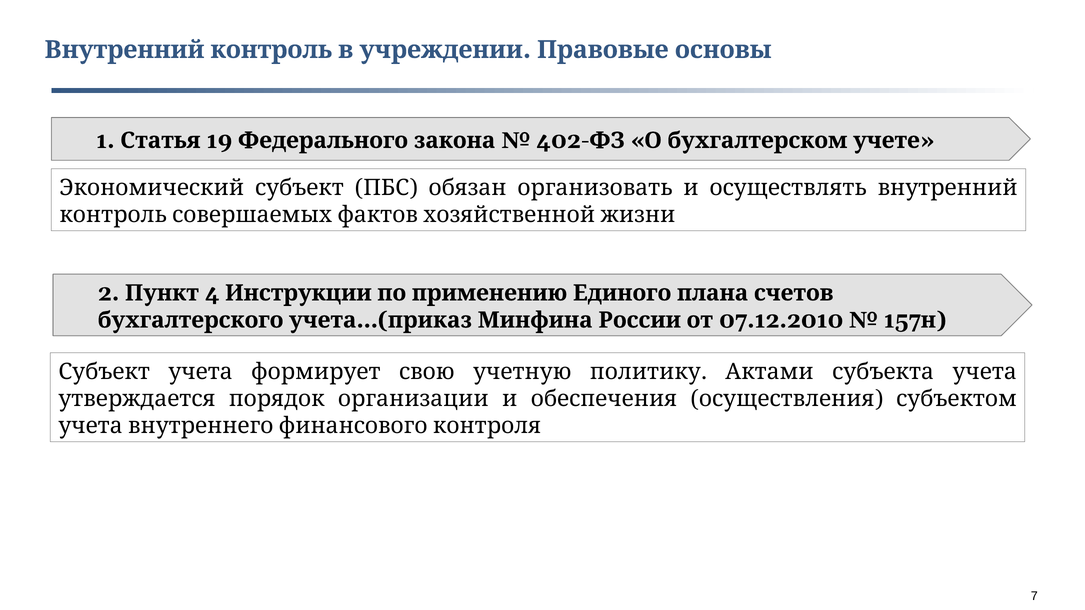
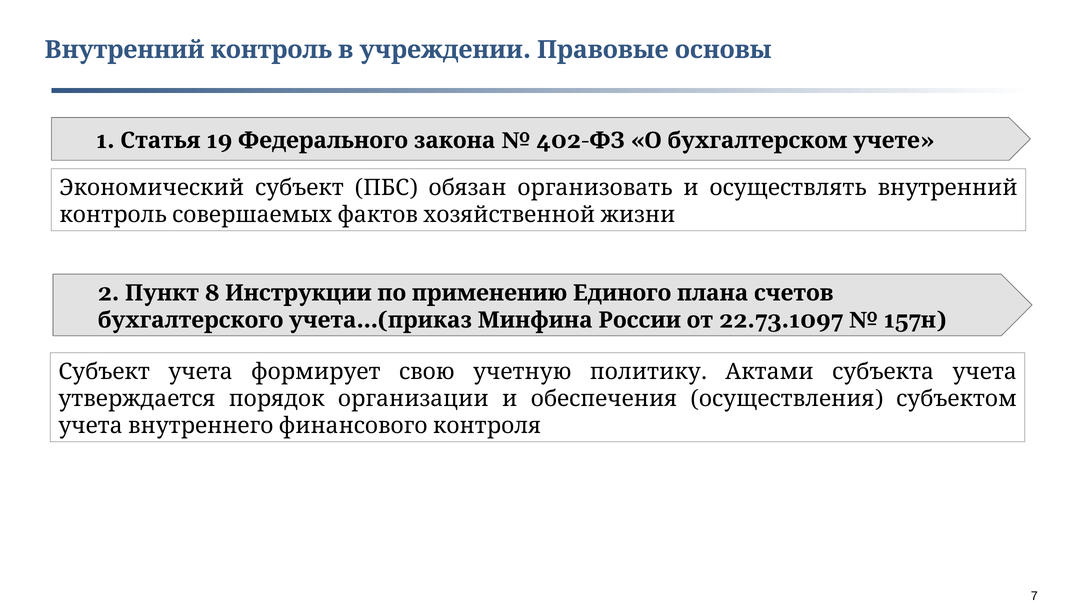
4: 4 -> 8 (212, 293)
07.12.2010: 07.12.2010 -> 22.73.1097 (781, 320)
